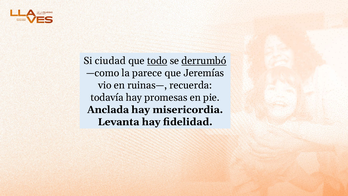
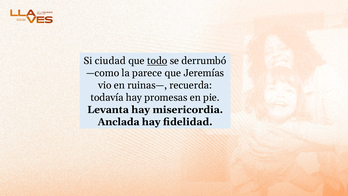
derrumbó underline: present -> none (204, 61)
Anclada: Anclada -> Levanta (108, 110)
Levanta: Levanta -> Anclada (119, 122)
